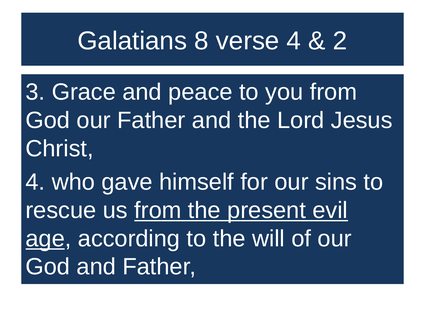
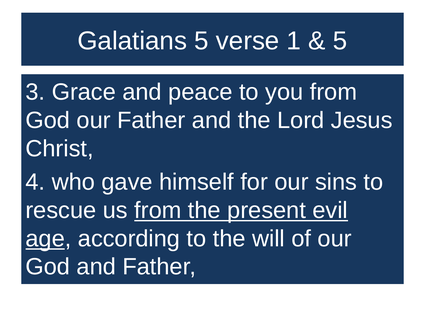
Galatians 8: 8 -> 5 (201, 41)
verse 4: 4 -> 1 (294, 41)
2: 2 -> 5 (340, 41)
